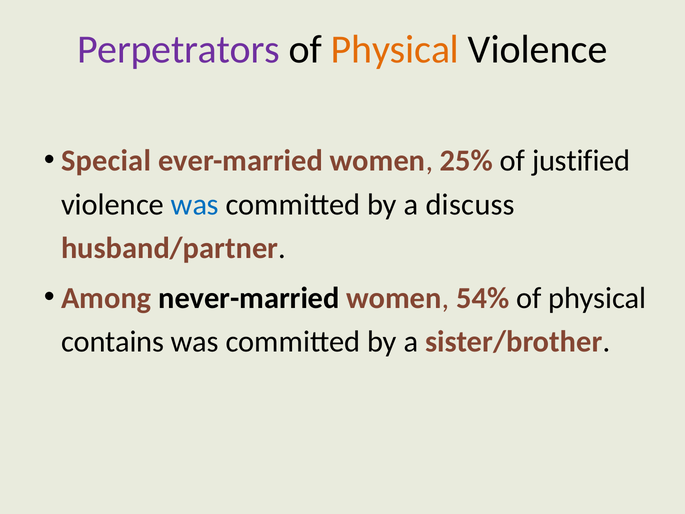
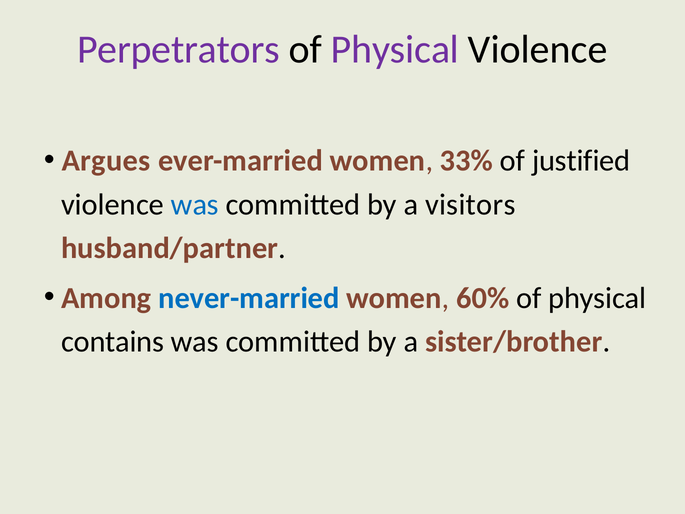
Physical colour: orange -> purple (395, 49)
Special: Special -> Argues (106, 161)
25%: 25% -> 33% (466, 161)
discuss: discuss -> visitors (470, 204)
never-married colour: black -> blue (249, 298)
54%: 54% -> 60% (483, 298)
